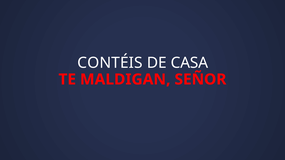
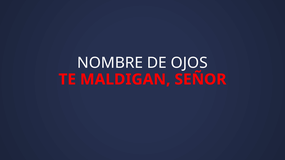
CONTÉIS: CONTÉIS -> NOMBRE (110, 63)
CASA: CASA -> OJOS (189, 63)
